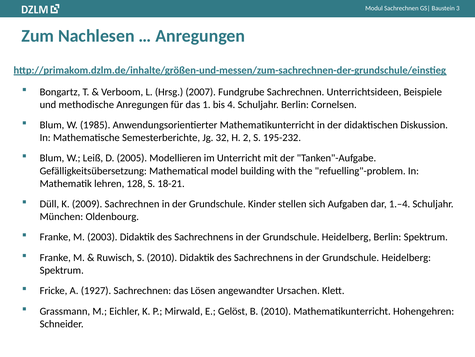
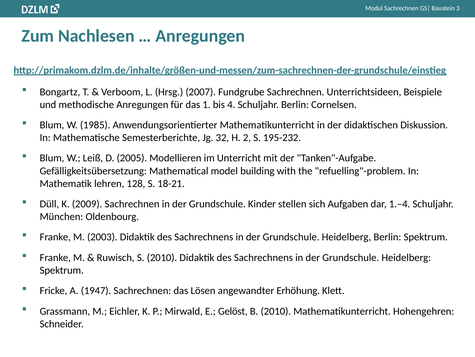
1927: 1927 -> 1947 (96, 290)
Ursachen: Ursachen -> Erhöhung (298, 290)
